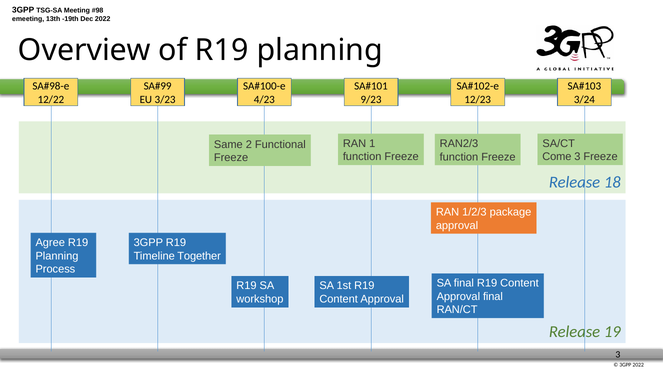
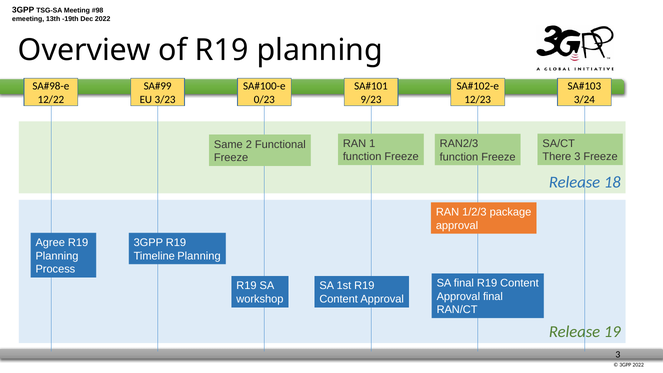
4/23: 4/23 -> 0/23 (264, 99)
Come: Come -> There (557, 157)
Timeline Together: Together -> Planning (199, 256)
